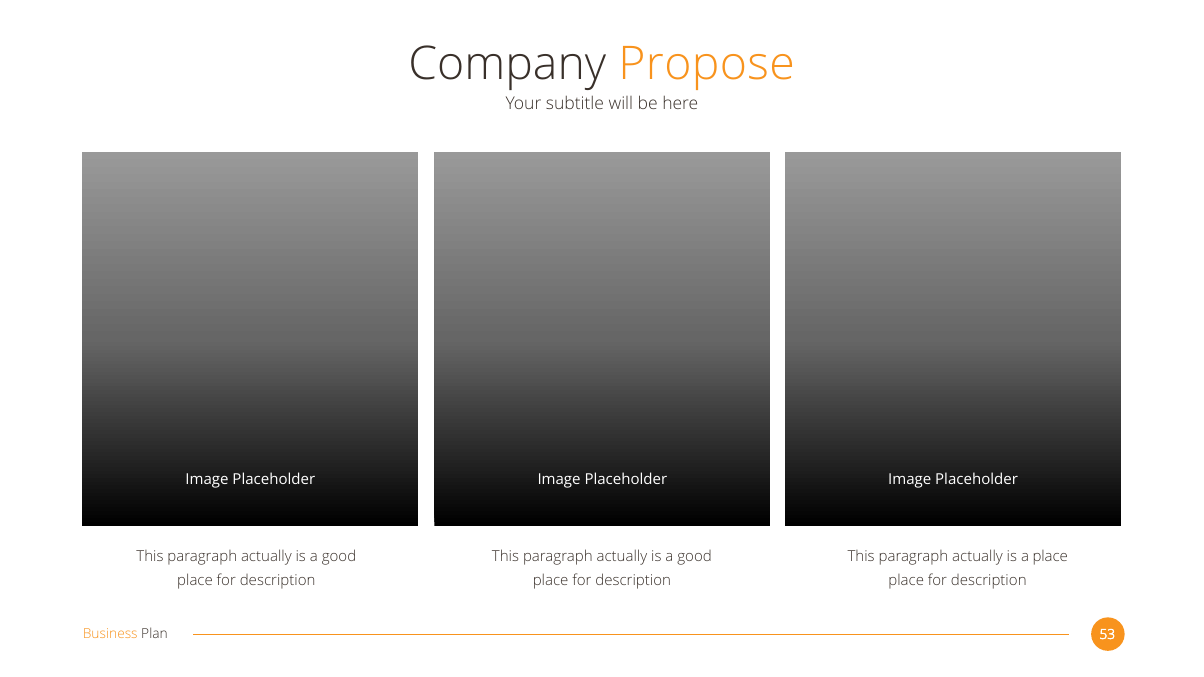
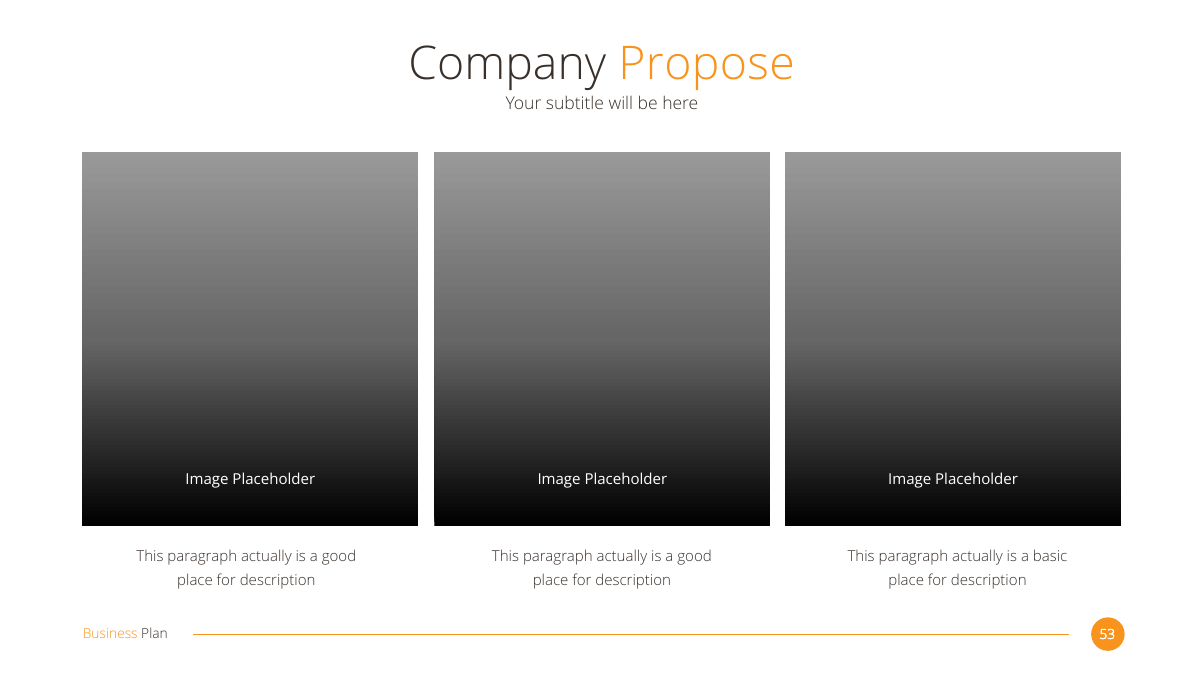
a place: place -> basic (1050, 557)
